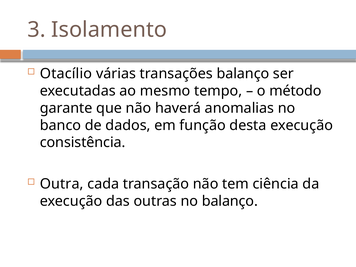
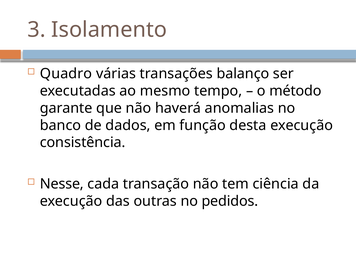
Otacílio: Otacílio -> Quadro (66, 74)
Outra: Outra -> Nesse (62, 184)
no balanço: balanço -> pedidos (230, 201)
